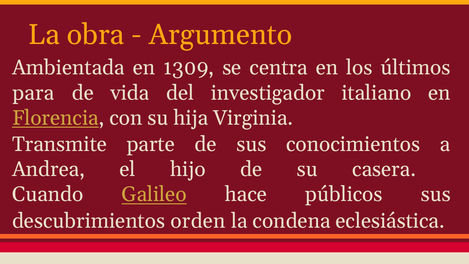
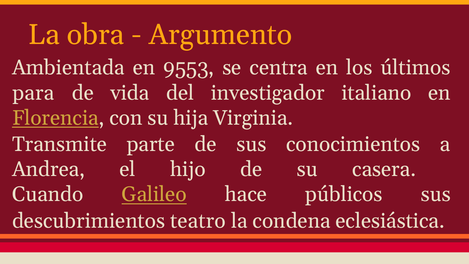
1309: 1309 -> 9553 (189, 68)
orden: orden -> teatro (198, 221)
